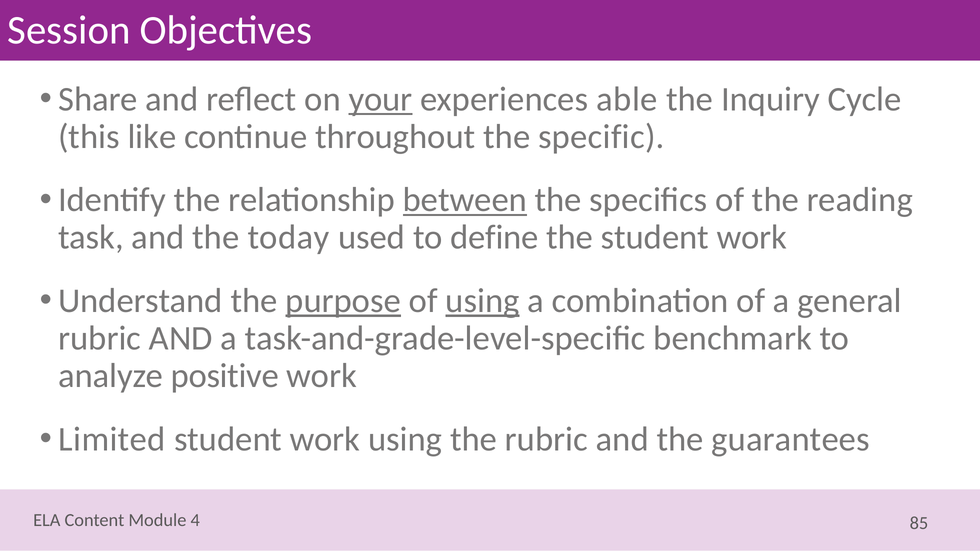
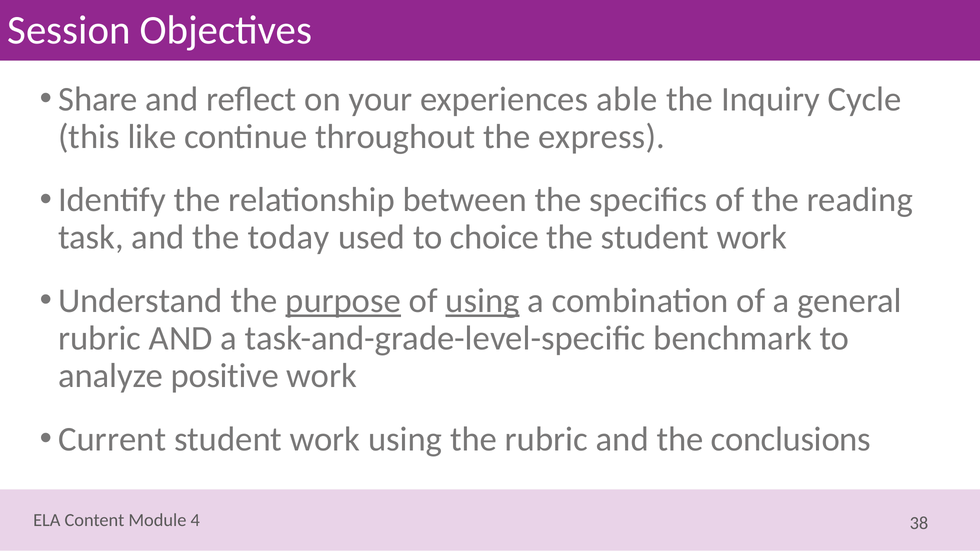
your underline: present -> none (381, 99)
specific: specific -> express (602, 137)
between underline: present -> none (465, 200)
define: define -> choice (495, 238)
Limited: Limited -> Current (112, 439)
guarantees: guarantees -> conclusions (791, 439)
85: 85 -> 38 (919, 523)
